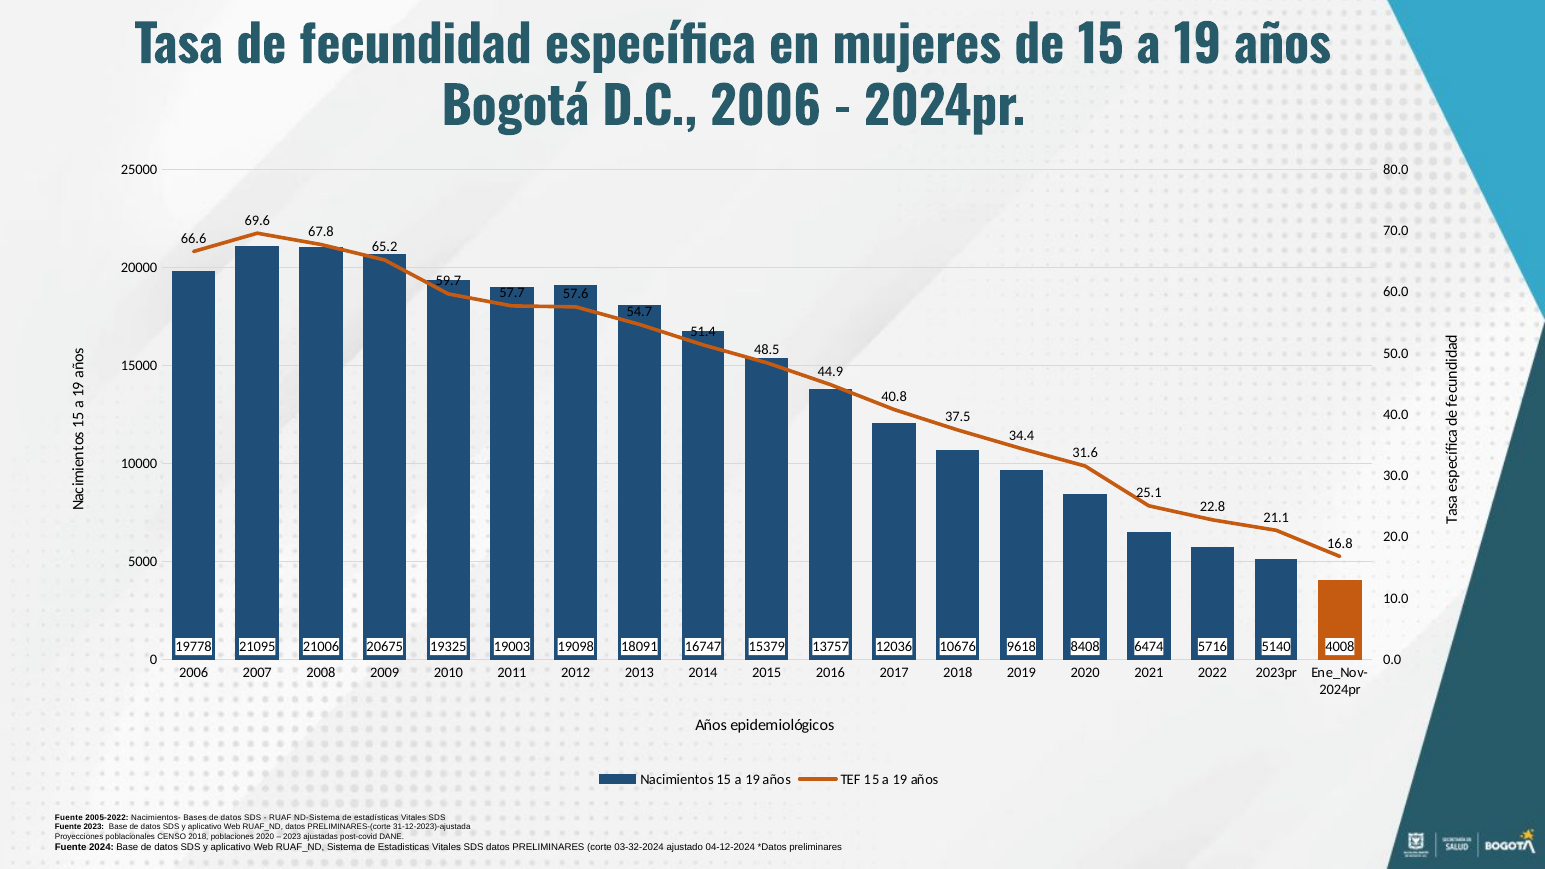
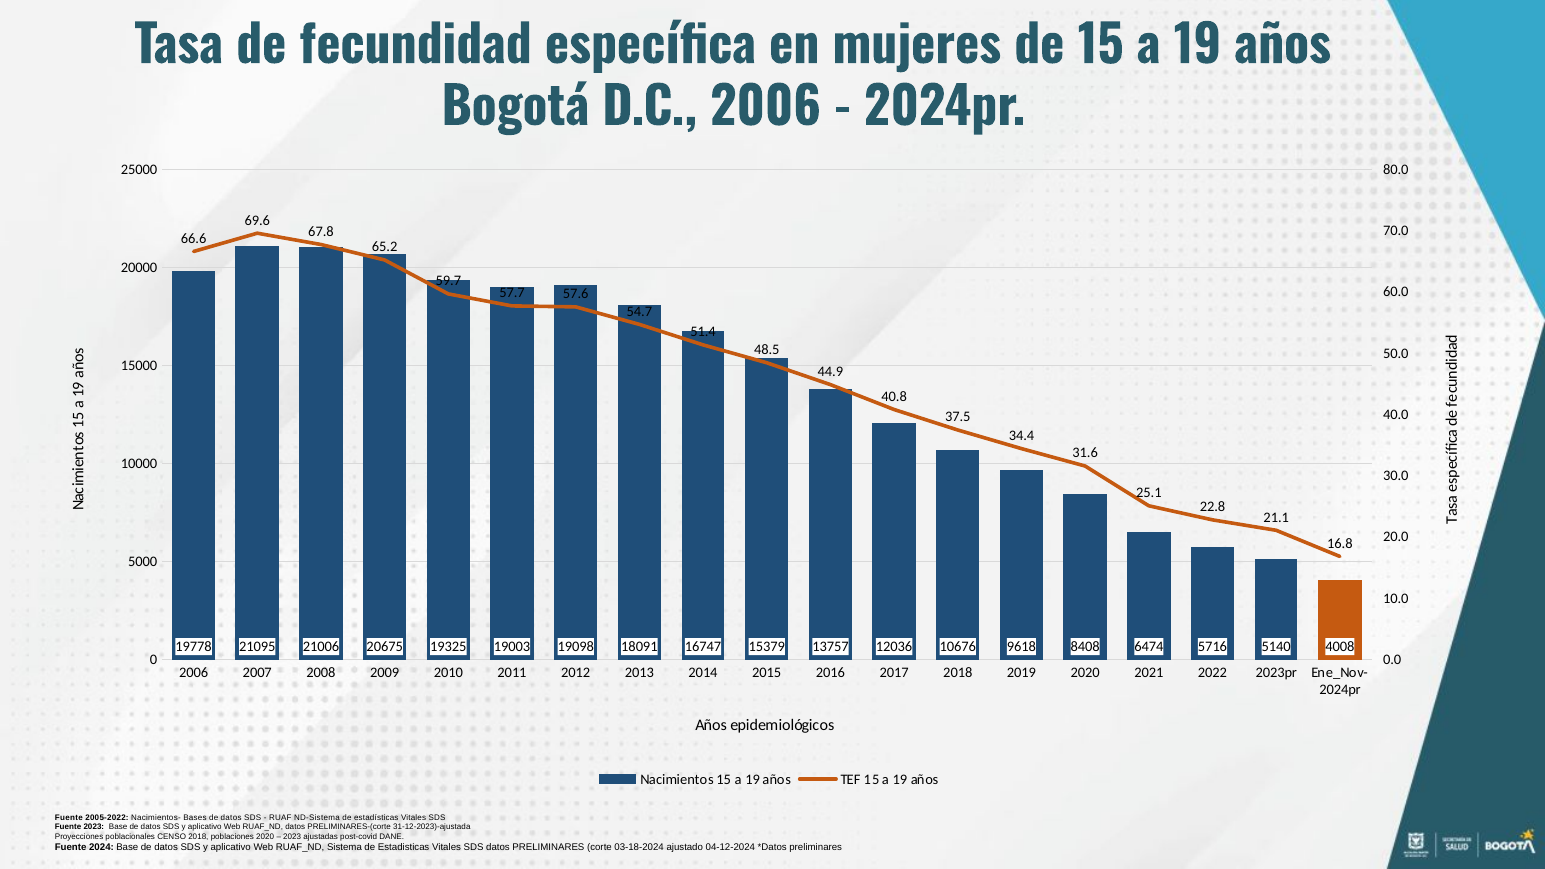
03-32-2024: 03-32-2024 -> 03-18-2024 (639, 848)
